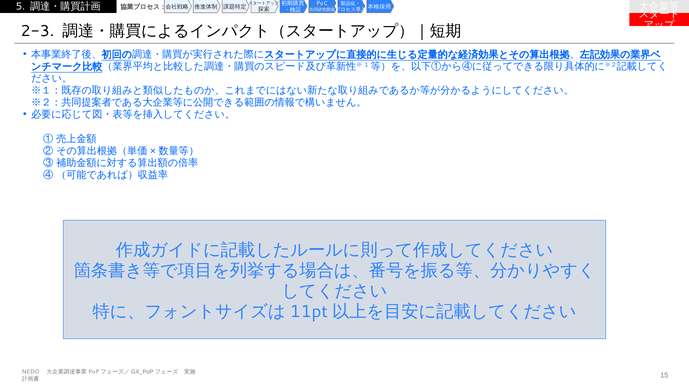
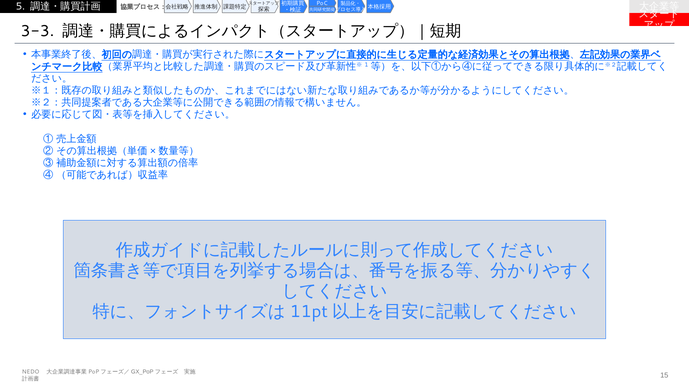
2-3: 2-3 -> 3-3 (37, 31)
